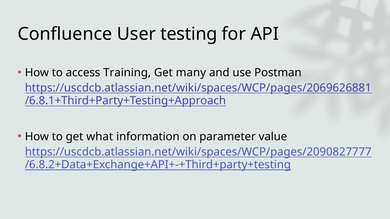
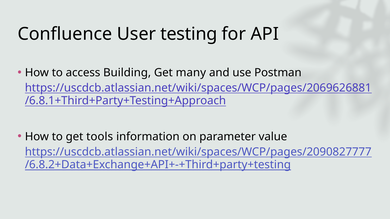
Training: Training -> Building (127, 73)
what: what -> tools (100, 137)
